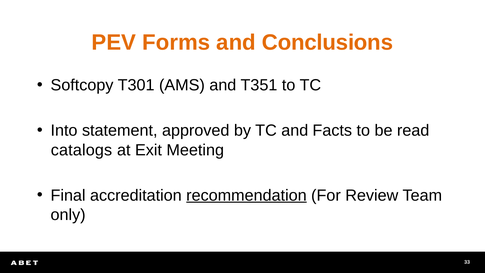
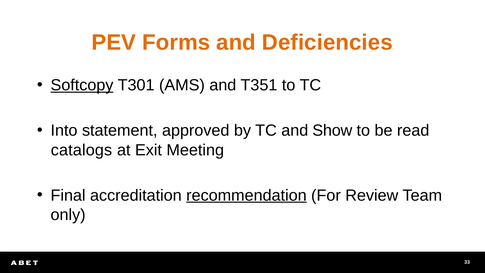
Conclusions: Conclusions -> Deficiencies (327, 42)
Softcopy underline: none -> present (82, 85)
Facts: Facts -> Show (332, 131)
